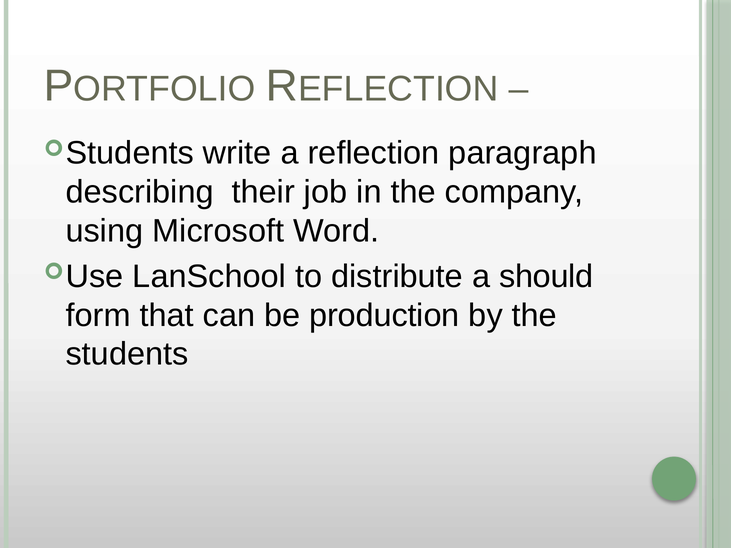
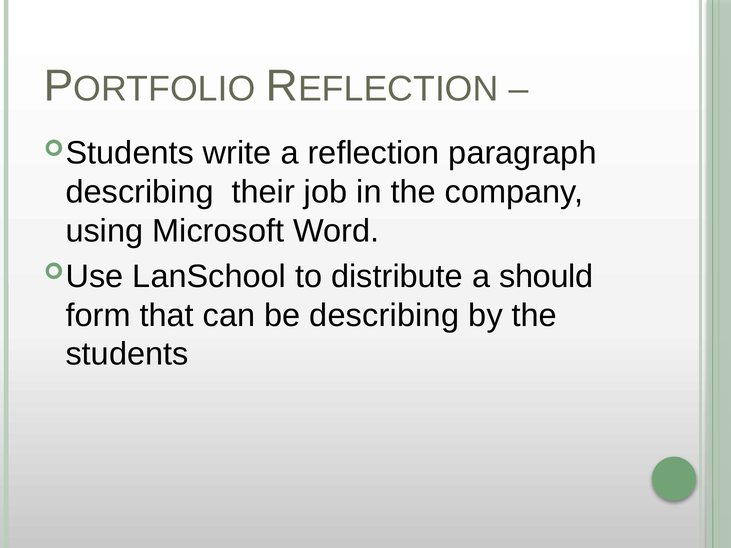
be production: production -> describing (384, 315)
